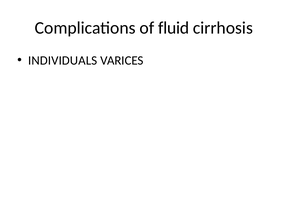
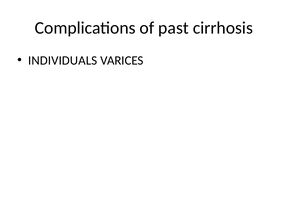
fluid: fluid -> past (174, 28)
